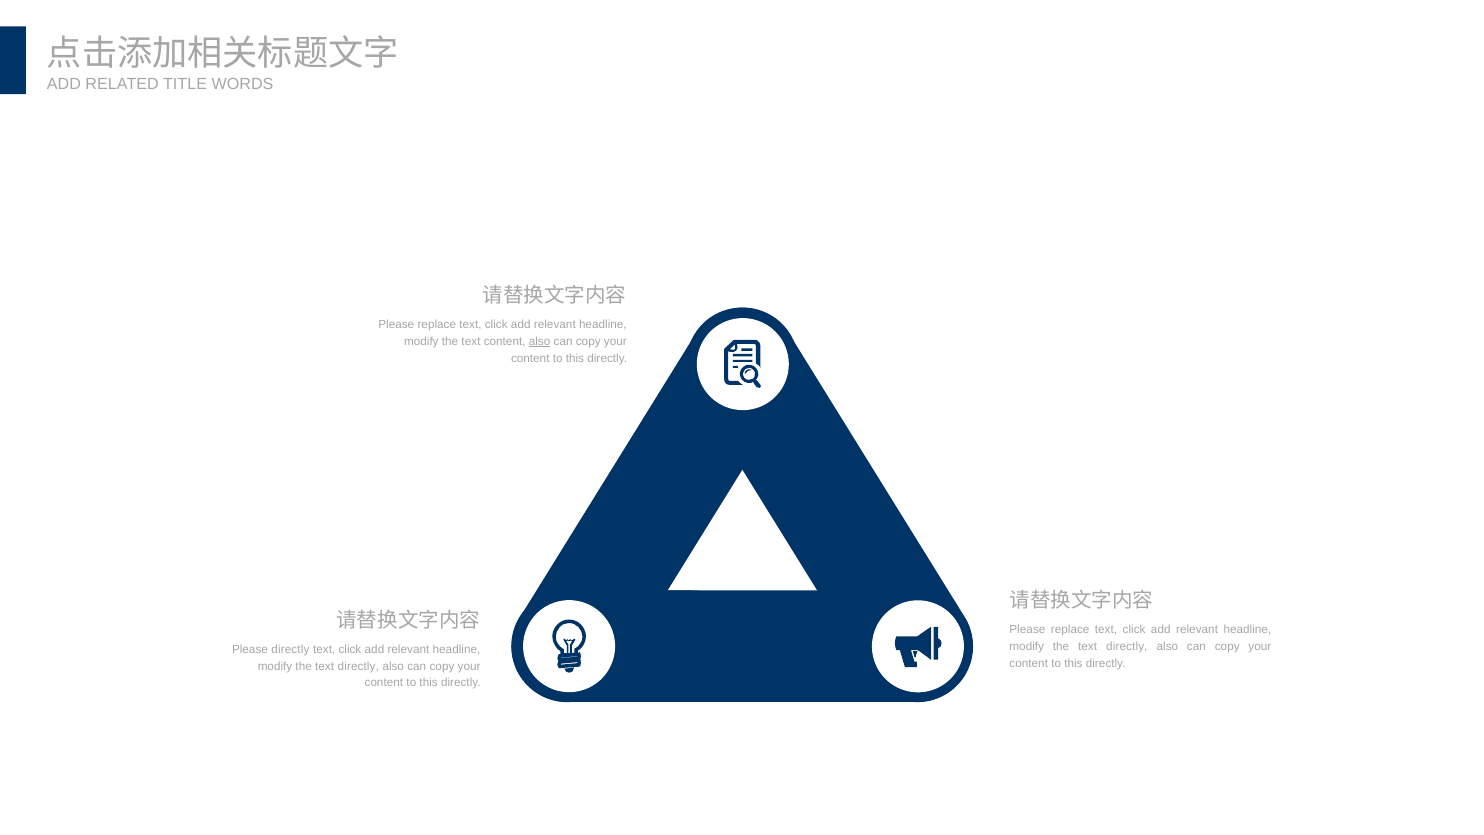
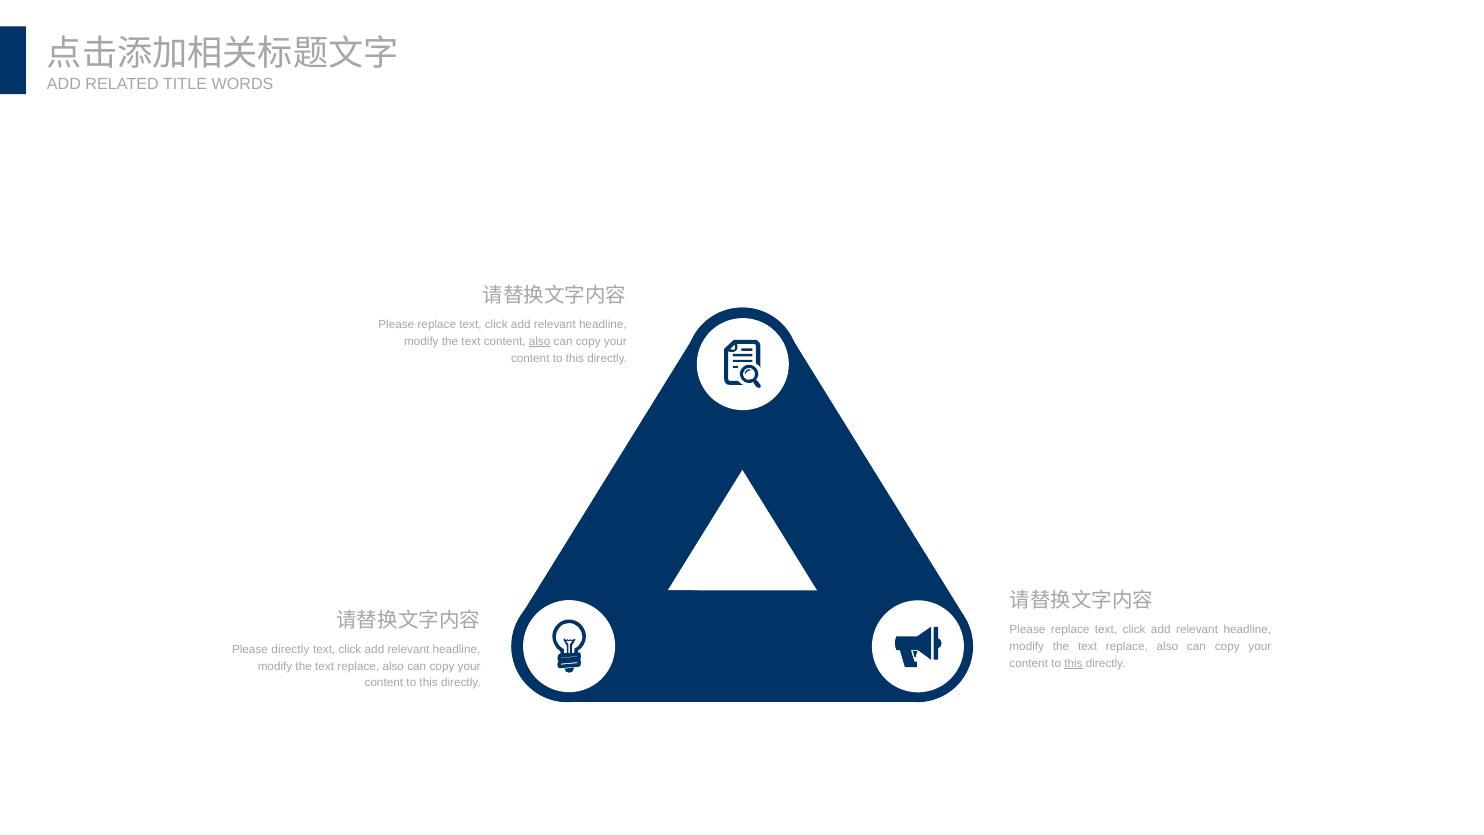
directly: directly -> replace (1127, 647)
this underline: none -> present (1073, 663)
directly: directly -> replace (358, 666)
